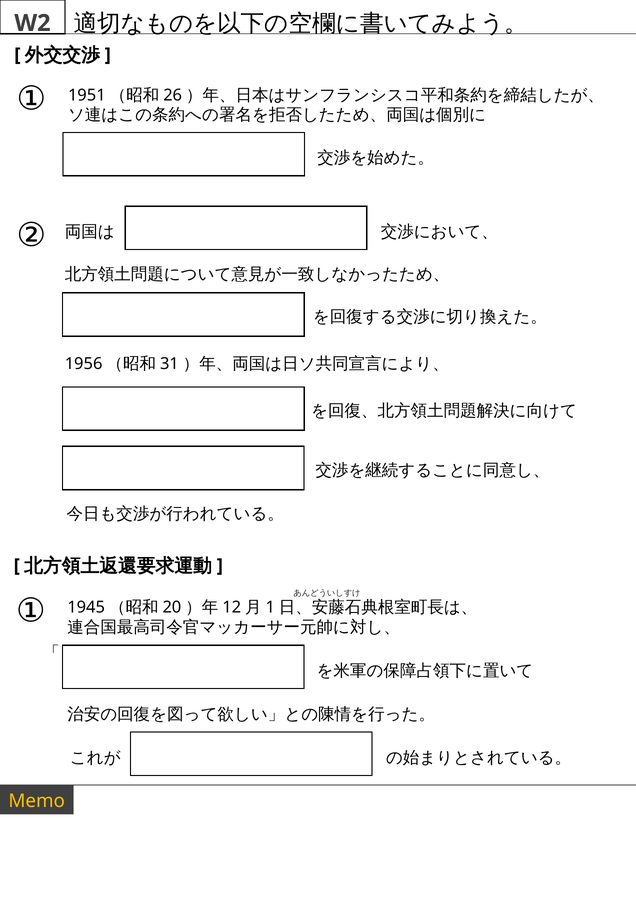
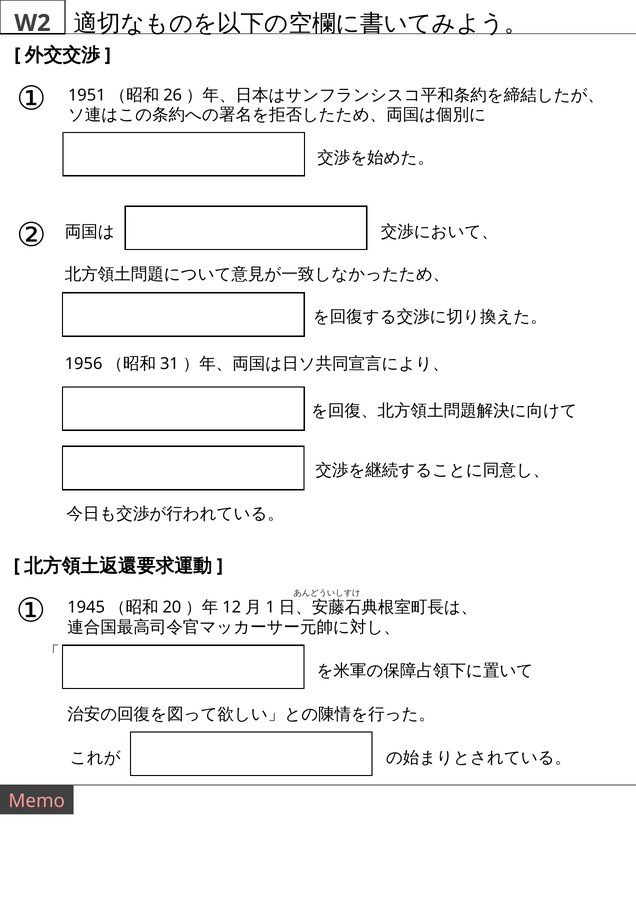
Memo colour: yellow -> pink (37, 801)
